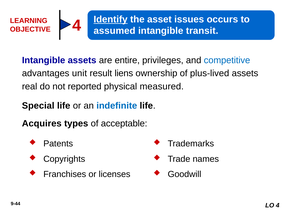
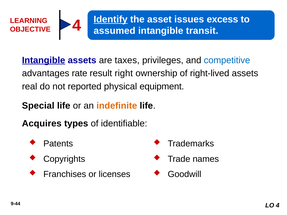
occurs: occurs -> excess (222, 19)
Intangible underline: none -> present (44, 60)
entire: entire -> taxes (127, 60)
unit: unit -> rate (80, 73)
liens: liens -> right (124, 73)
plus-lived: plus-lived -> right-lived (210, 73)
measured: measured -> equipment (162, 87)
indefinite colour: blue -> orange (117, 106)
acceptable: acceptable -> identifiable (124, 124)
